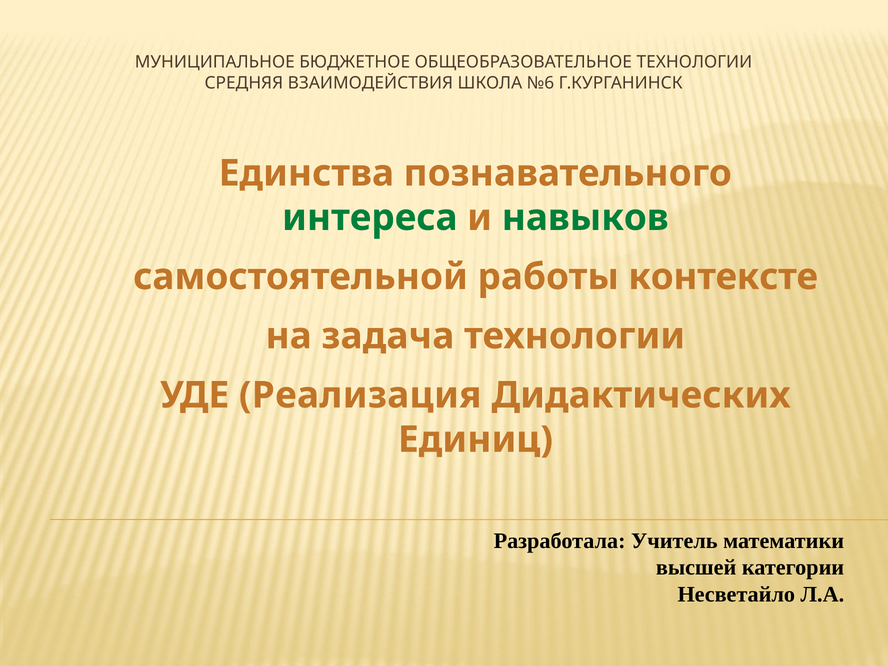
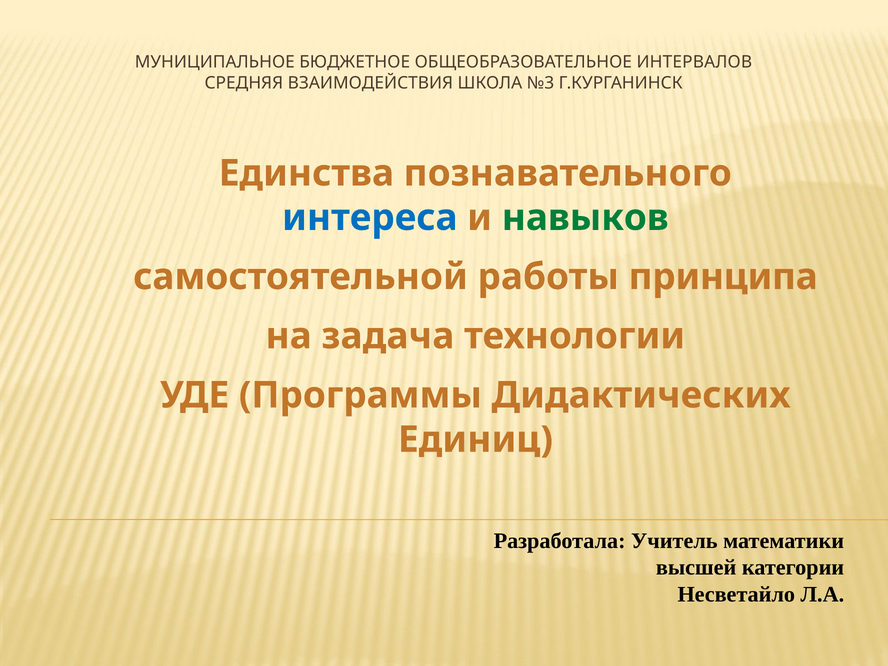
ОБЩЕОБРАЗОВАТЕЛЬНОЕ ТЕХНОЛОГИИ: ТЕХНОЛОГИИ -> ИНТЕРВАЛОВ (694, 62)
№6: №6 -> №3 (540, 83)
интереса colour: green -> blue (370, 218)
контексте: контексте -> принципа (723, 277)
Реализация: Реализация -> Программы (360, 395)
